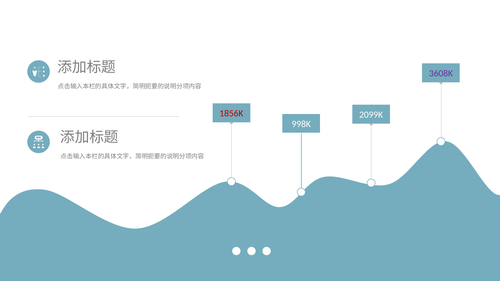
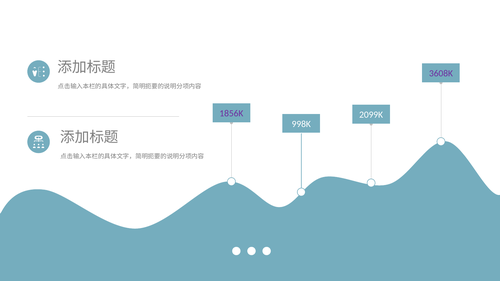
1856K colour: red -> purple (231, 114)
